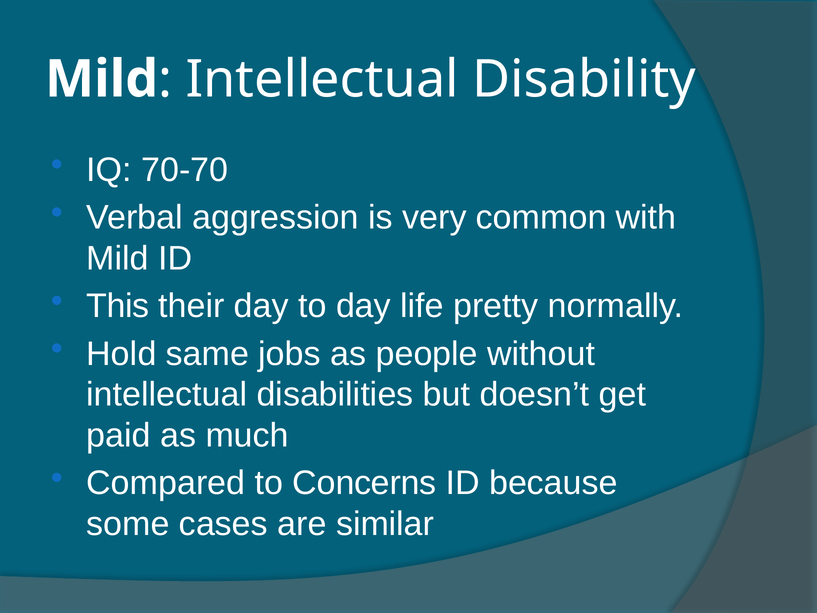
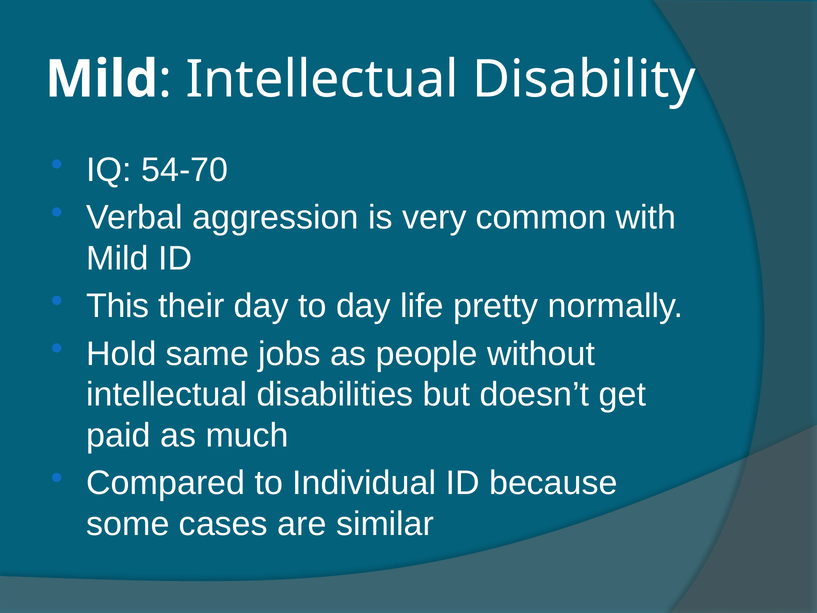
70-70: 70-70 -> 54-70 (185, 170)
Concerns: Concerns -> Individual (364, 483)
